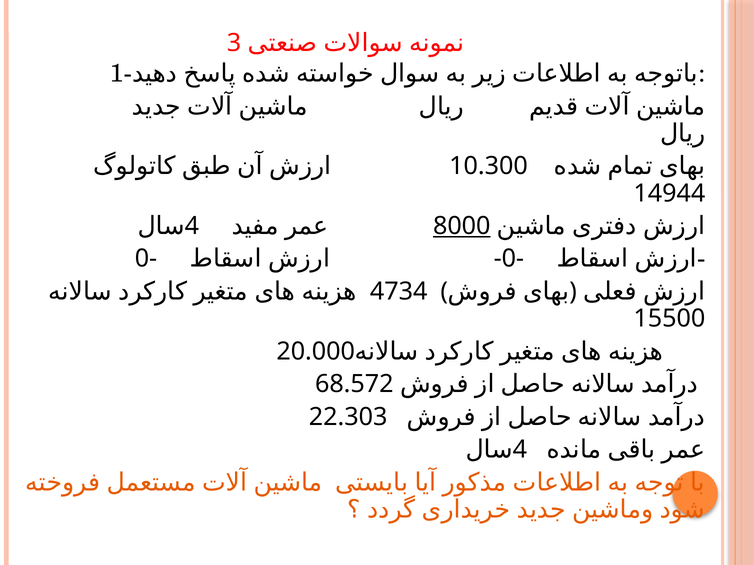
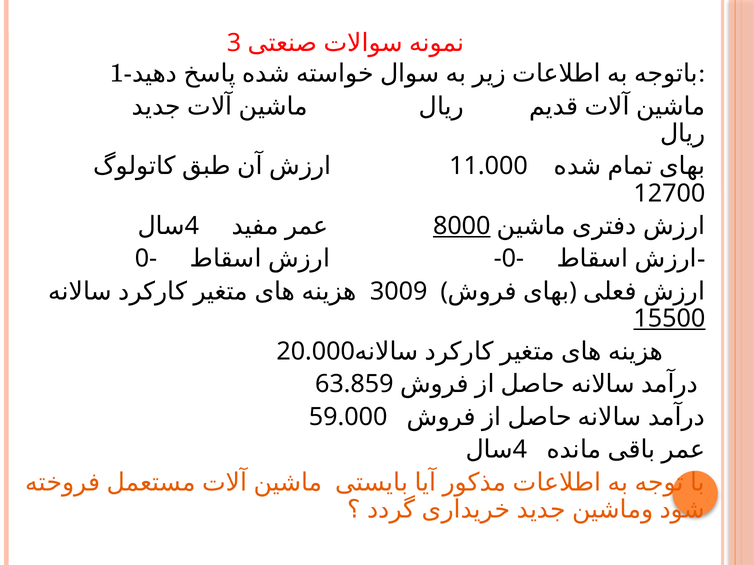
10.300: 10.300 -> 11.000 (488, 166)
14944: 14944 -> 12700 (669, 193)
4734: 4734 -> 3009 (399, 292)
15500 underline: none -> present (669, 319)
68.572: 68.572 -> 63.859 (354, 384)
22.303: 22.303 -> 59.000 (348, 417)
